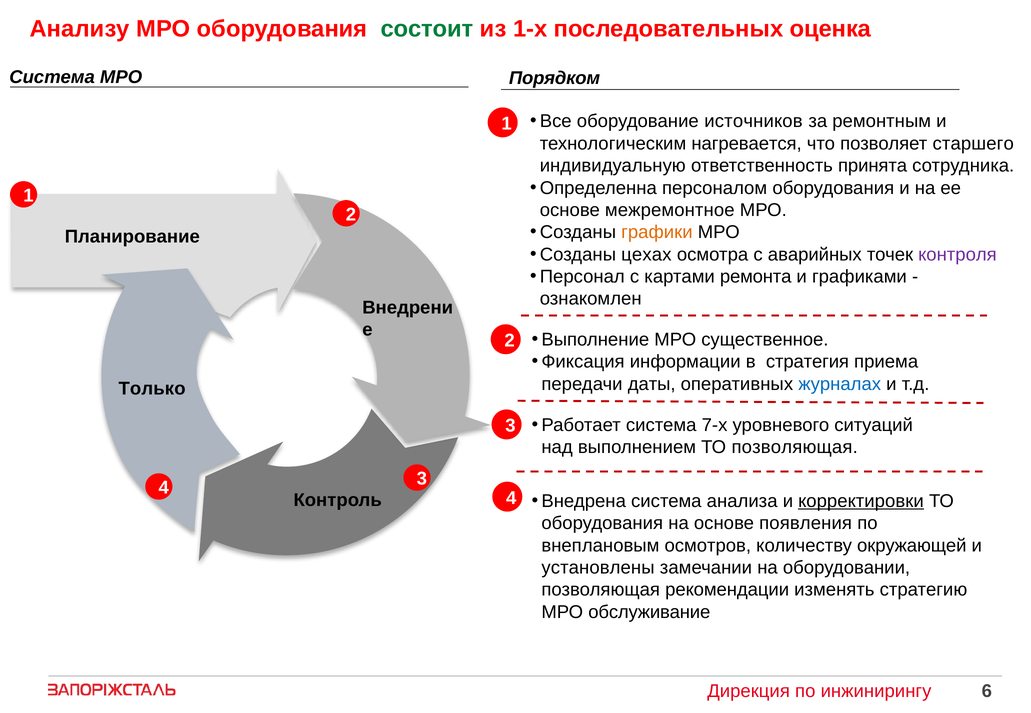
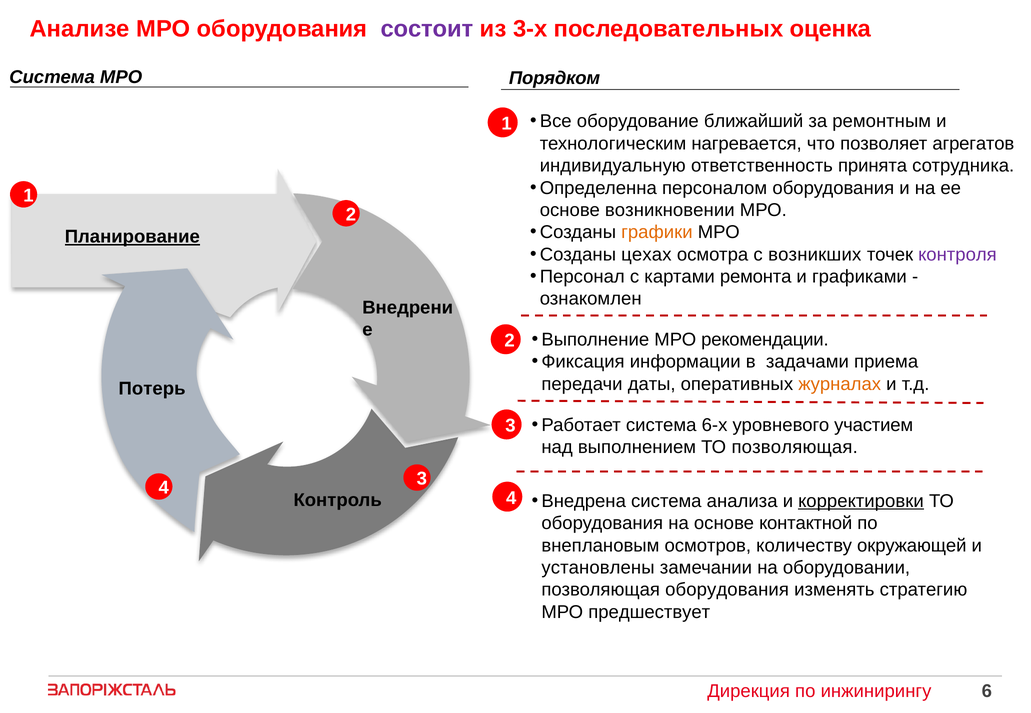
Анализу: Анализу -> Анализе (80, 29)
состоит colour: green -> purple (427, 29)
1-х: 1-х -> 3-х (530, 29)
источников: источников -> ближайший (754, 121)
старшего: старшего -> агрегатов (973, 144)
межремонтное: межремонтное -> возникновении (670, 210)
Планирование underline: none -> present (132, 237)
аварийных: аварийных -> возникших (815, 255)
существенное: существенное -> рекомендации (765, 340)
стратегия: стратегия -> задачами (807, 362)
журналах colour: blue -> orange (840, 384)
Только: Только -> Потерь (152, 389)
7-х: 7-х -> 6-х (715, 425)
ситуаций: ситуаций -> участием (874, 425)
появления: появления -> контактной (806, 524)
позволяющая рекомендации: рекомендации -> оборудования (727, 590)
обслуживание: обслуживание -> предшествует (649, 613)
